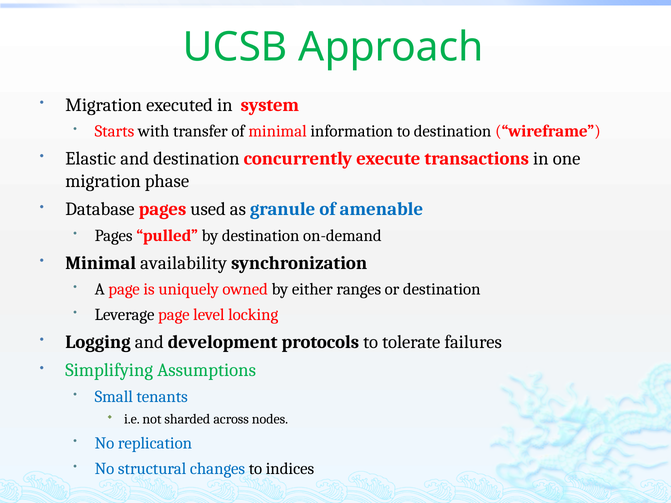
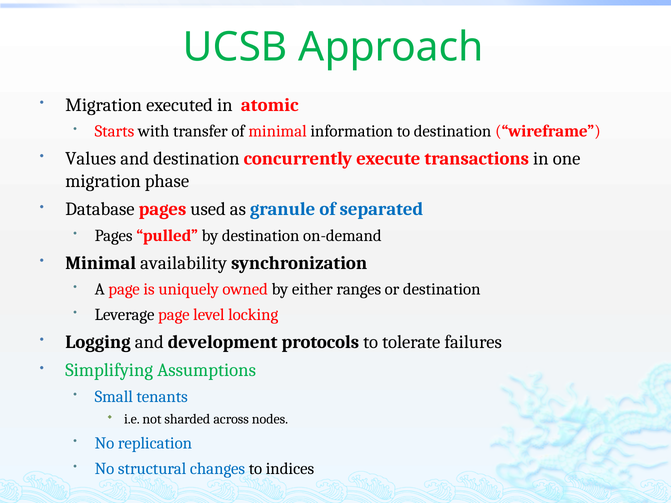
system: system -> atomic (270, 105)
Elastic: Elastic -> Values (91, 159)
amenable: amenable -> separated (381, 209)
